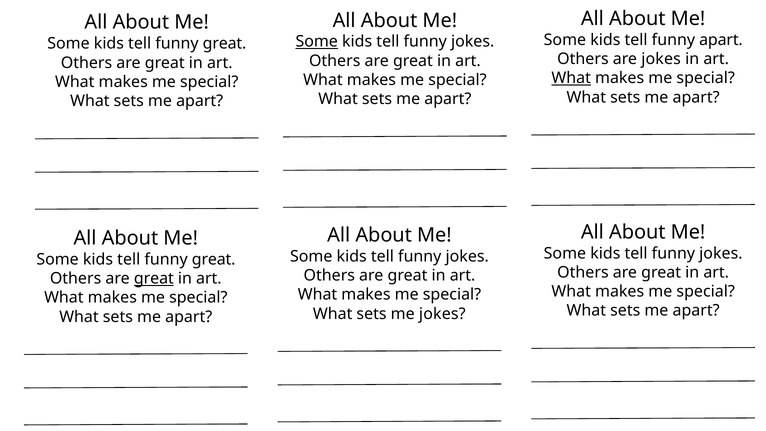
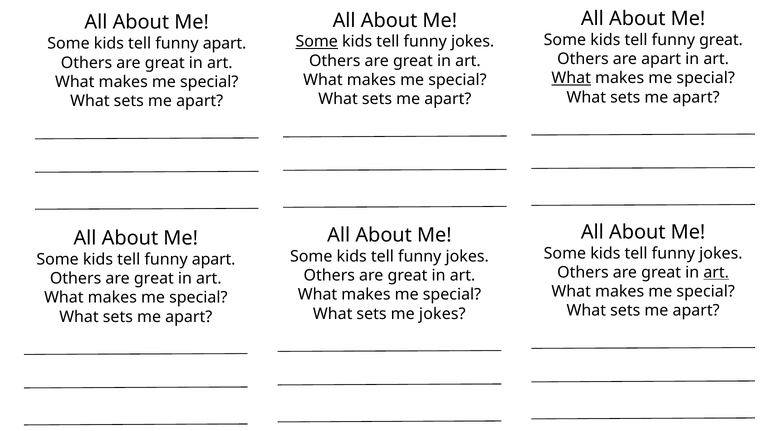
funny apart: apart -> great (721, 40)
great: great -> apart (225, 44)
are jokes: jokes -> apart (661, 59)
great: great -> apart (214, 259)
art underline: none -> present (716, 272)
great underline: present -> none (154, 278)
